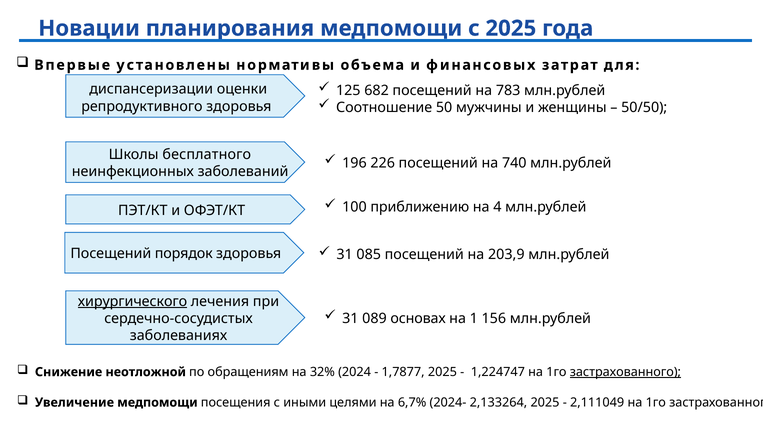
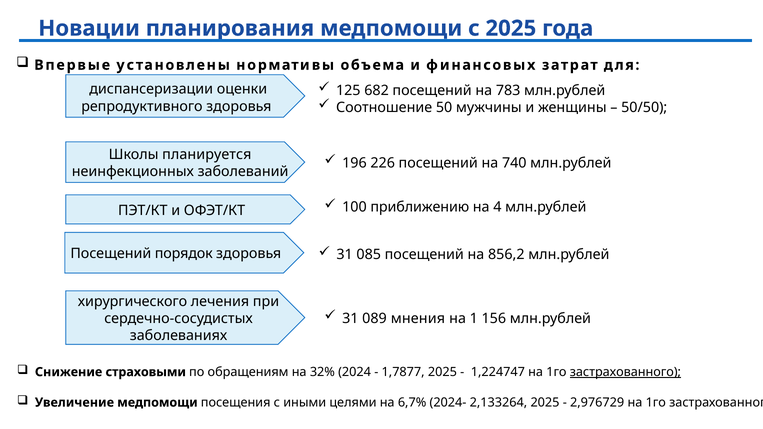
бесплатного: бесплатного -> планируется (207, 155)
203,9: 203,9 -> 856,2 (506, 255)
хирургического underline: present -> none (133, 302)
основах: основах -> мнения (418, 319)
неотложной: неотложной -> страховыми (146, 372)
2,111049: 2,111049 -> 2,976729 (597, 403)
